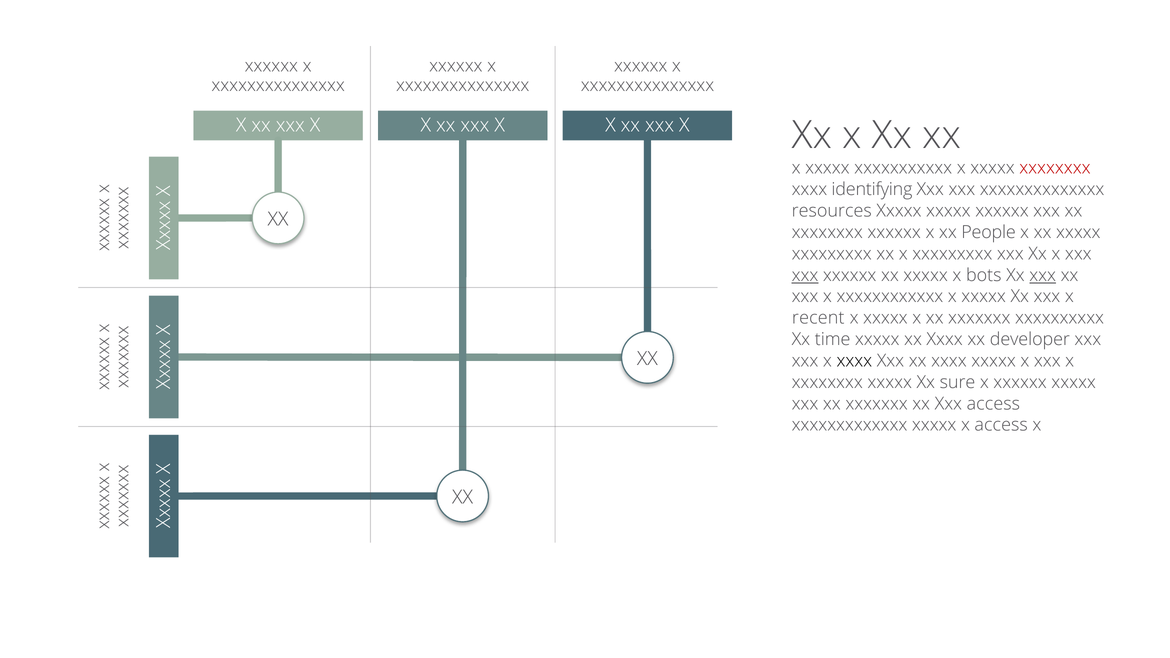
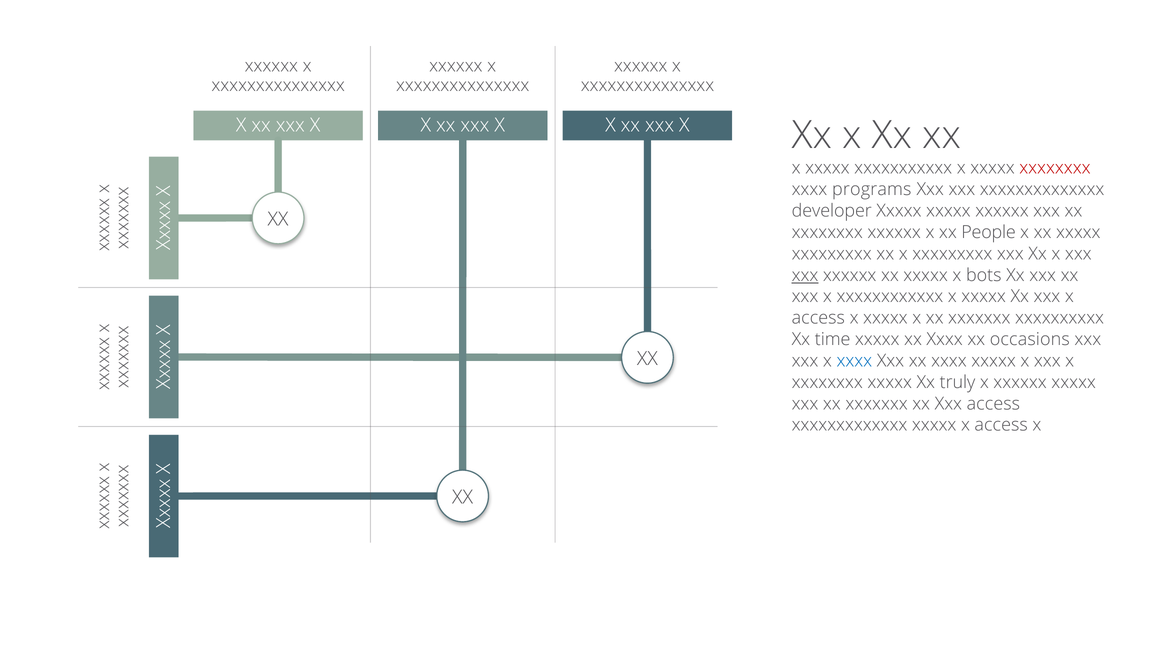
identifying: identifying -> programs (872, 190)
resources: resources -> developer (832, 211)
xxx underline: present -> none (1043, 275)
recent: recent -> access (818, 318)
developer: developer -> occasions (1030, 339)
xxxx colour: black -> blue (854, 361)
sure: sure -> truly (957, 382)
